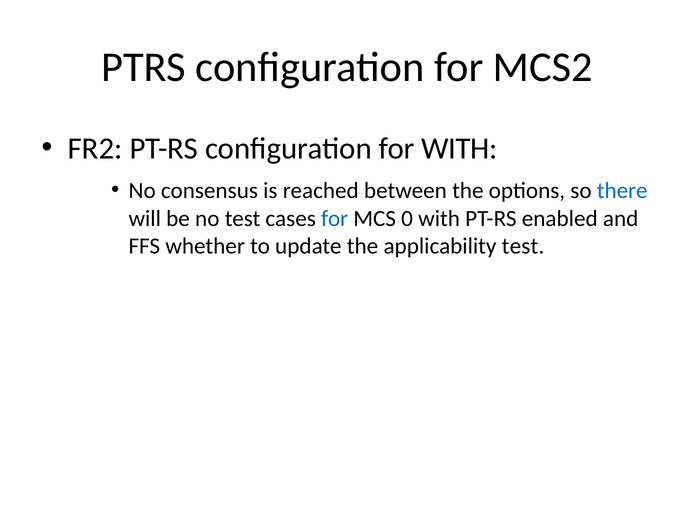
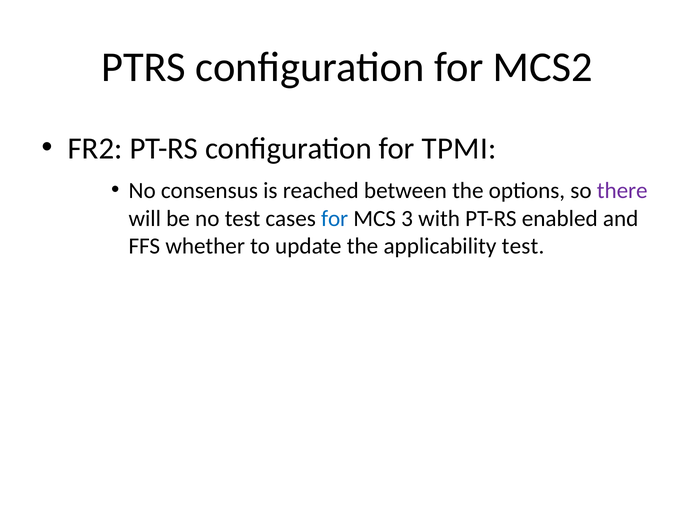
for WITH: WITH -> TPMI (459, 148)
there colour: blue -> purple (622, 191)
0: 0 -> 3 (407, 219)
